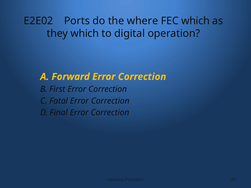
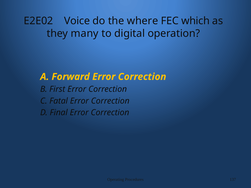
Ports: Ports -> Voice (77, 21)
they which: which -> many (85, 33)
